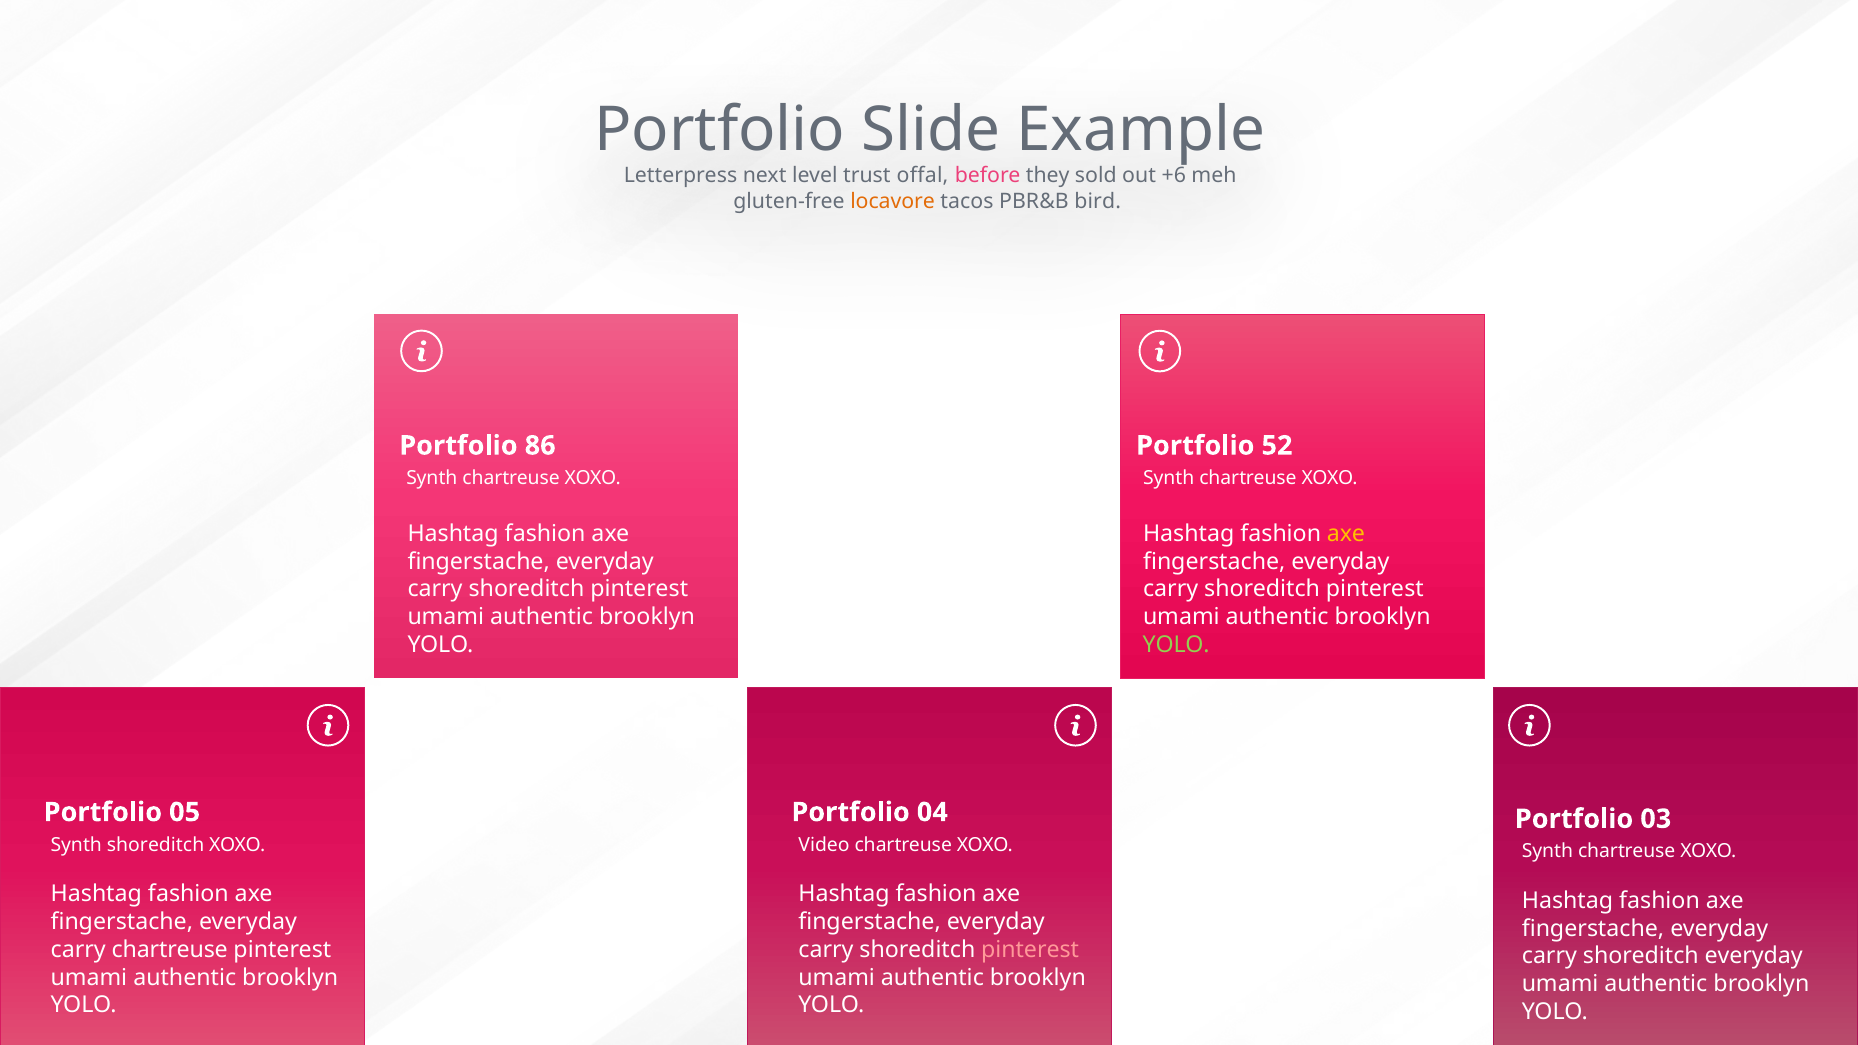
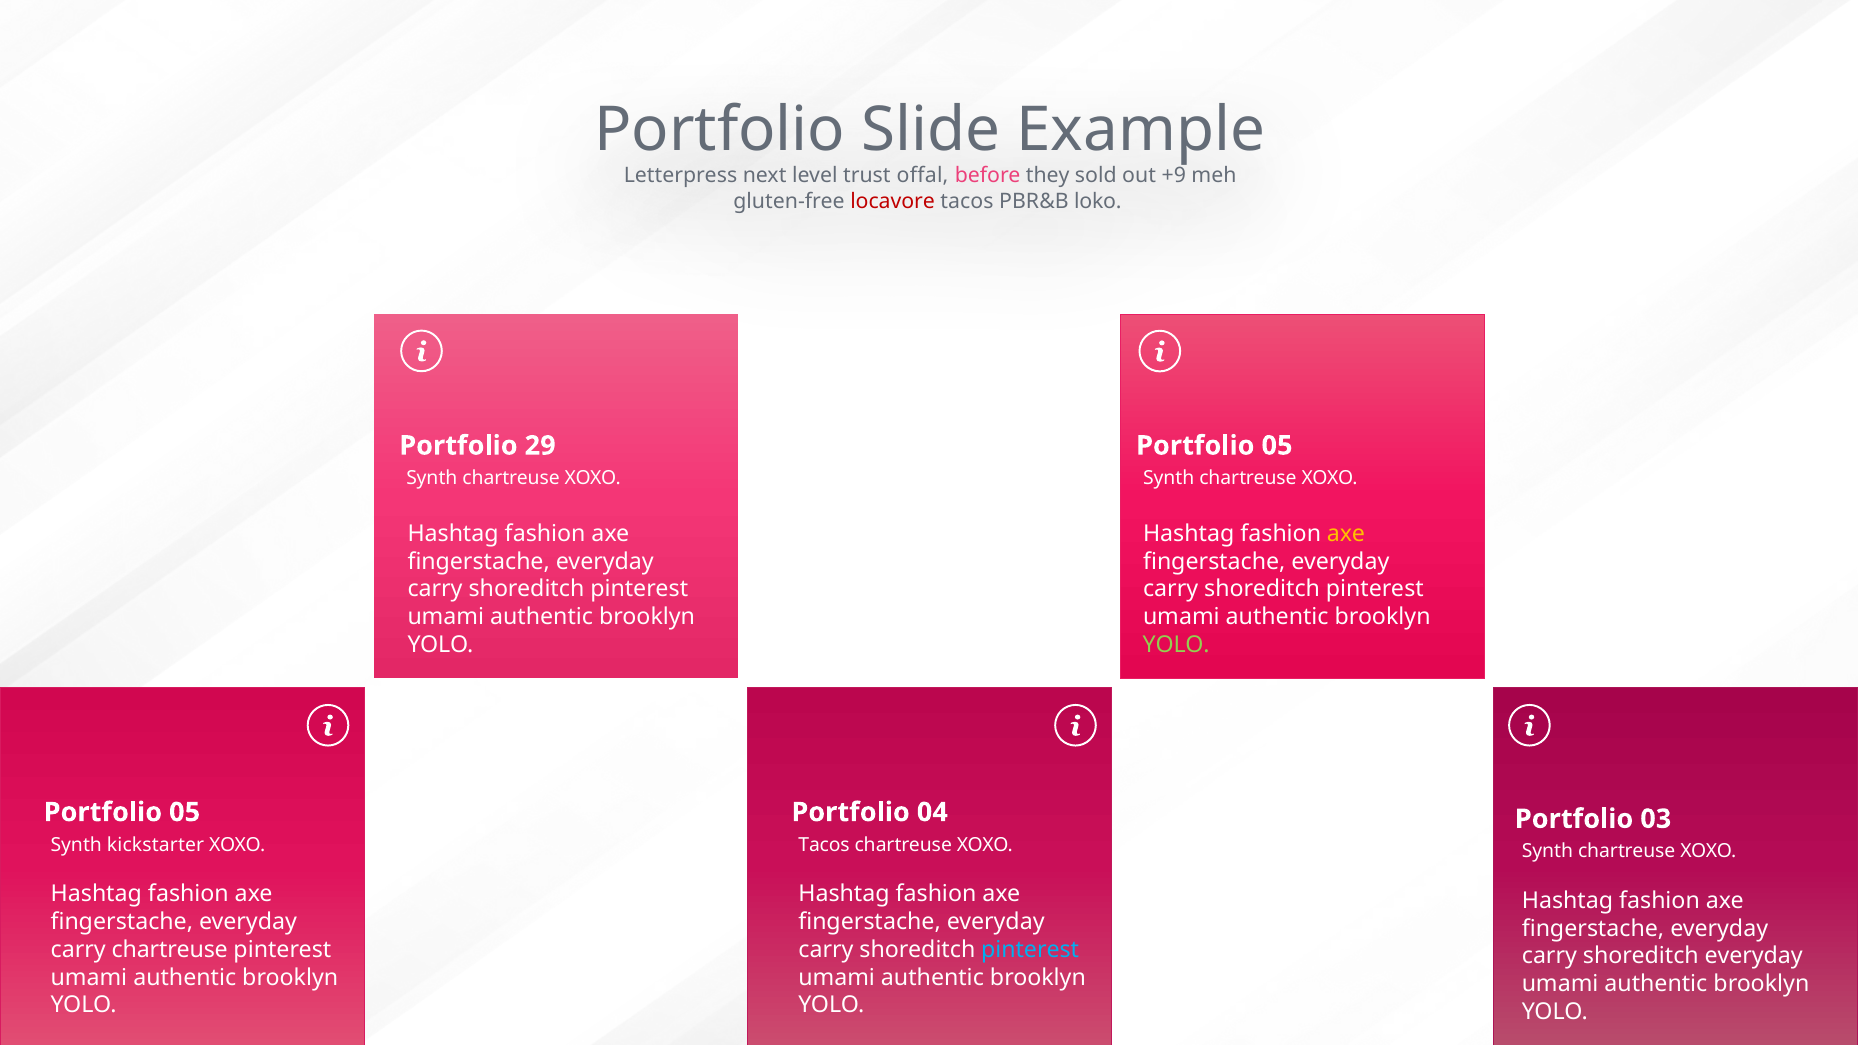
+6: +6 -> +9 (1174, 175)
locavore colour: orange -> red (893, 201)
bird: bird -> loko (1098, 201)
86: 86 -> 29 (540, 446)
52: 52 -> 05 (1277, 446)
Synth shoreditch: shoreditch -> kickstarter (156, 845)
Video: Video -> Tacos (824, 845)
pinterest colour: pink -> light blue (1030, 950)
